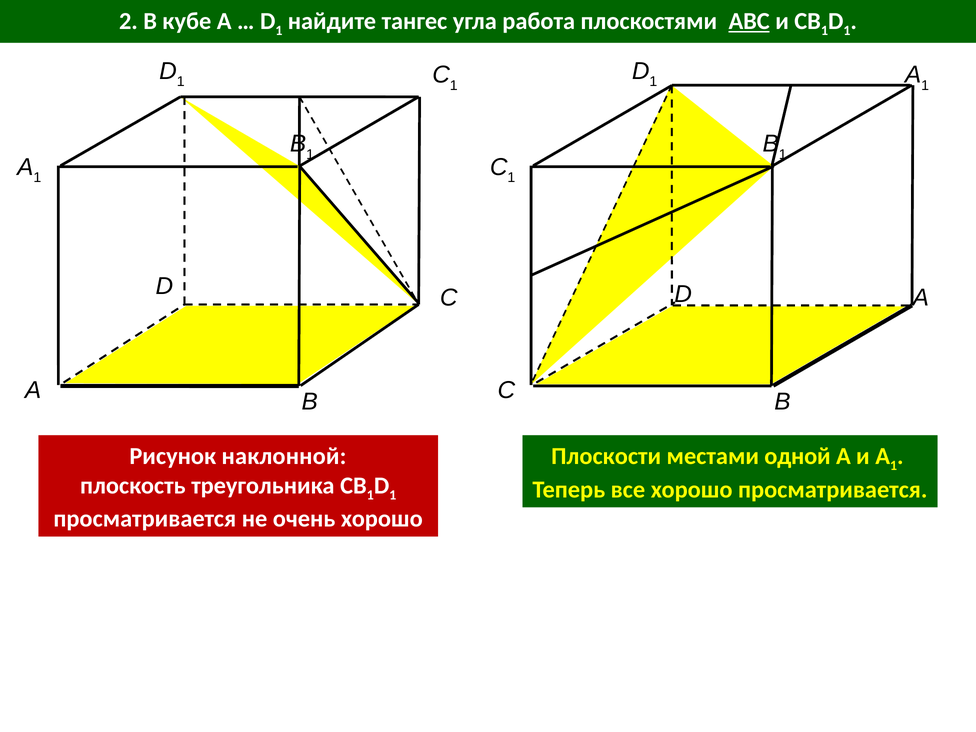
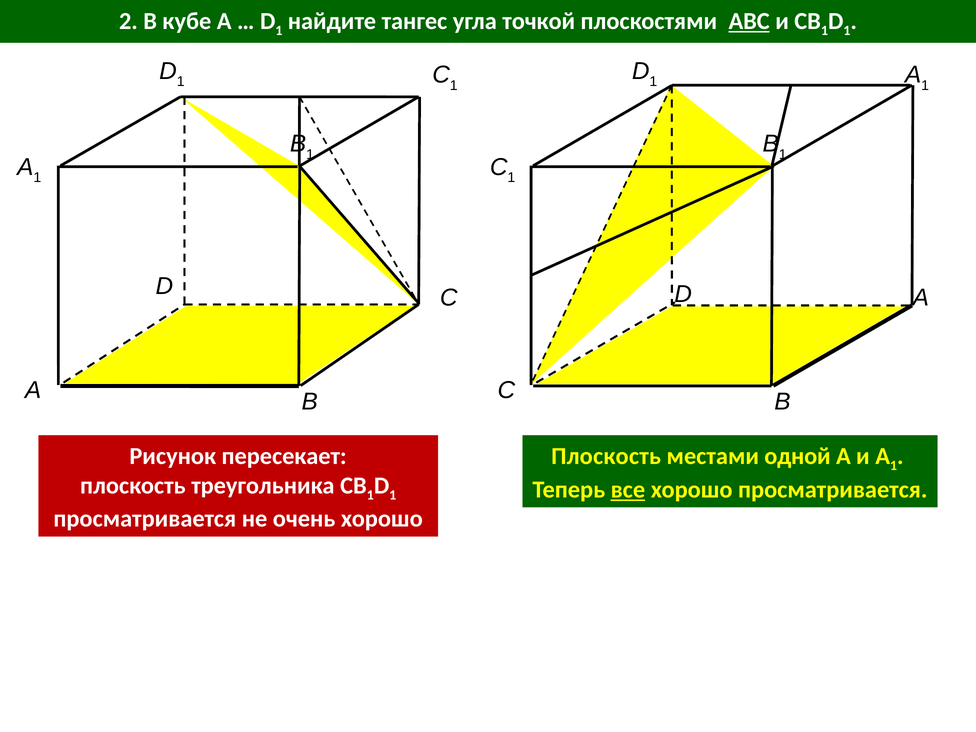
работа: работа -> точкой (539, 21)
наклонной: наклонной -> пересекает (284, 456)
Плоскости: Плоскости -> Плоскость (606, 456)
все underline: none -> present (628, 490)
